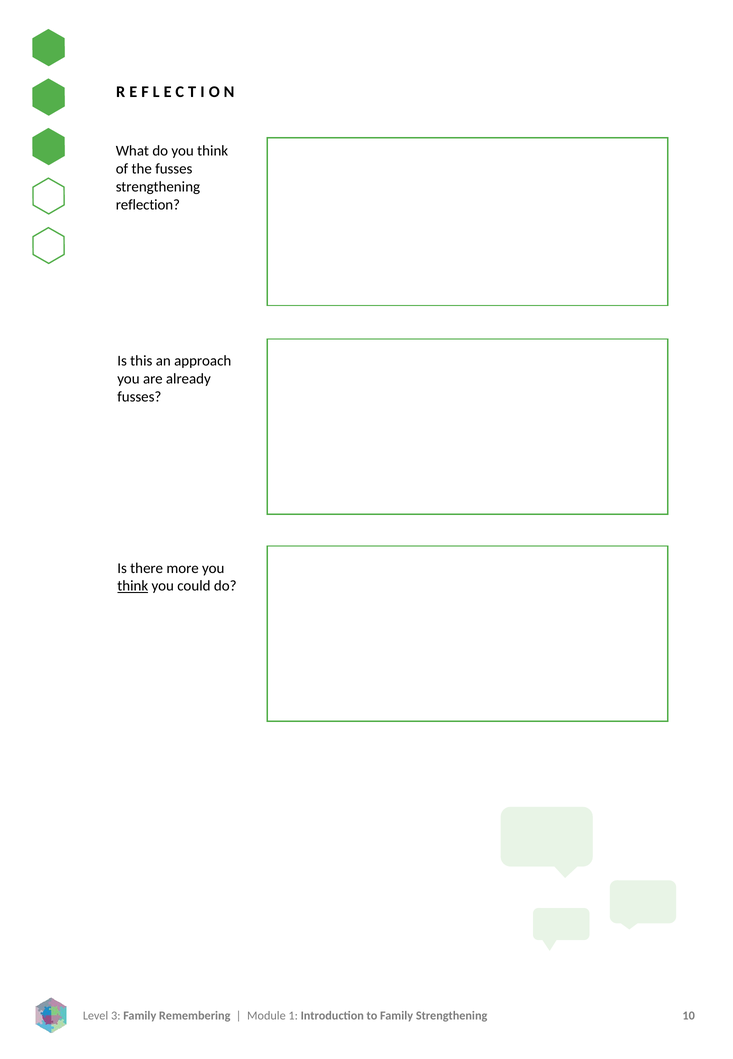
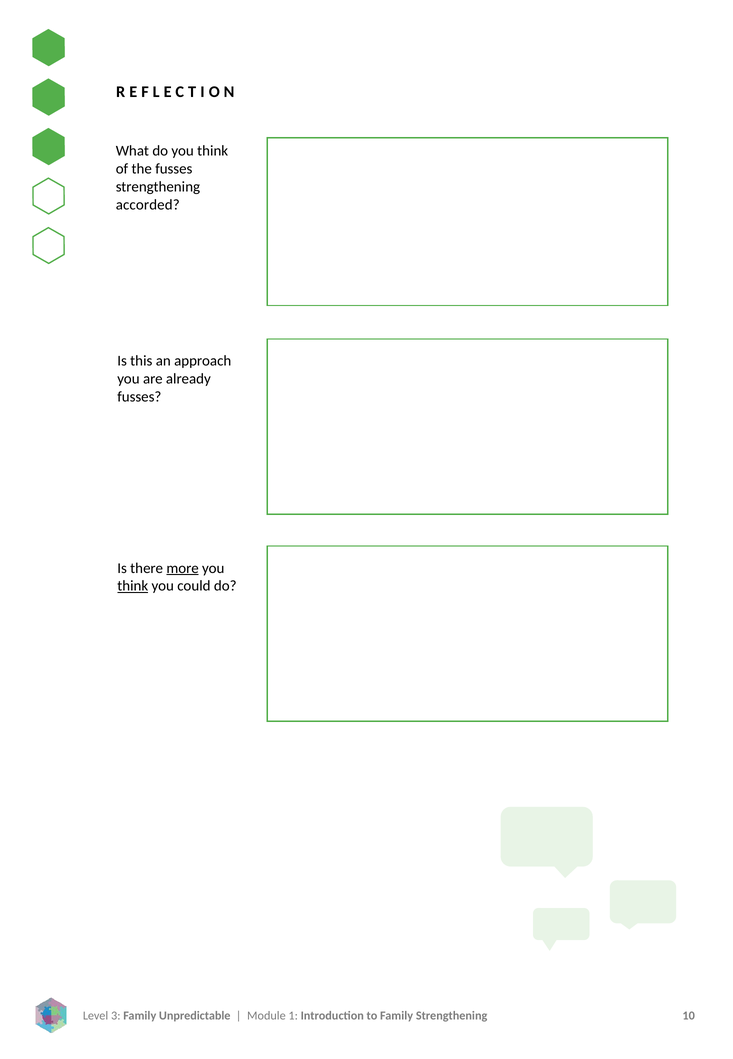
reflection: reflection -> accorded (148, 205)
more underline: none -> present (183, 568)
Remembering: Remembering -> Unpredictable (195, 1016)
